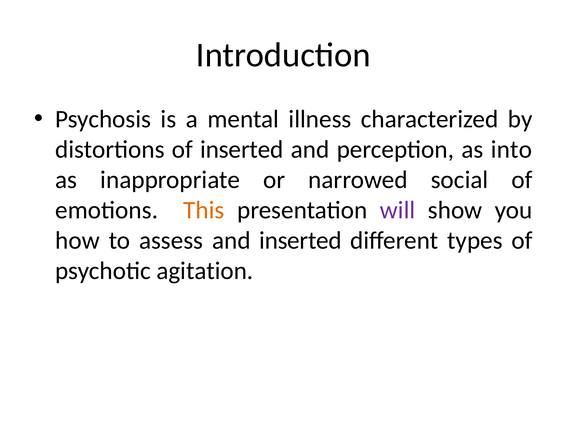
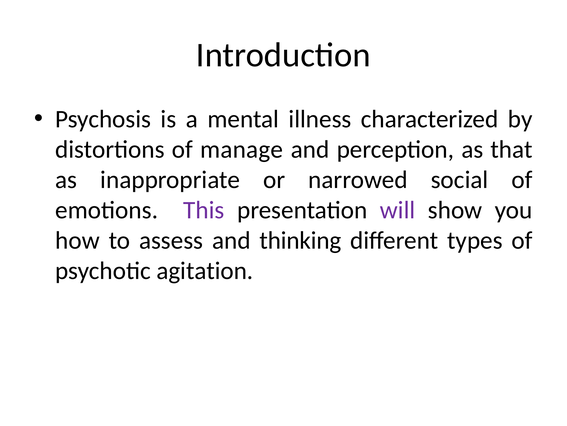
of inserted: inserted -> manage (242, 149)
into: into -> that (512, 149)
This colour: orange -> purple (204, 210)
and inserted: inserted -> thinking (300, 240)
